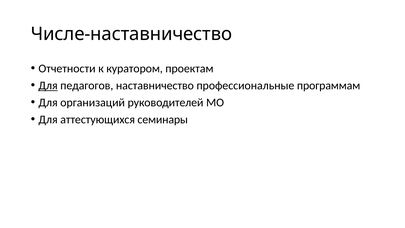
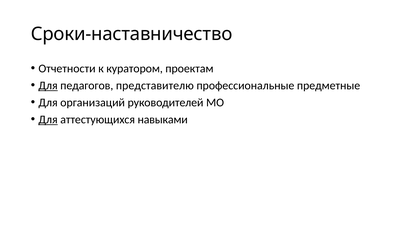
Числе-наставничество: Числе-наставничество -> Сроки-наставничество (132, 34)
наставничество: наставничество -> представителю (155, 85)
программам: программам -> предметные (329, 85)
Для underline: none -> present (48, 119)
семинары: семинары -> навыками (163, 119)
